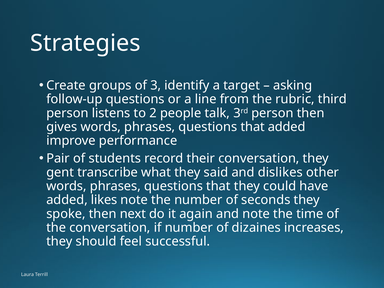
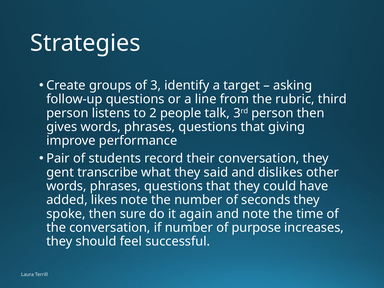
that added: added -> giving (287, 127)
next: next -> sure (133, 214)
dizaines: dizaines -> purpose (256, 228)
